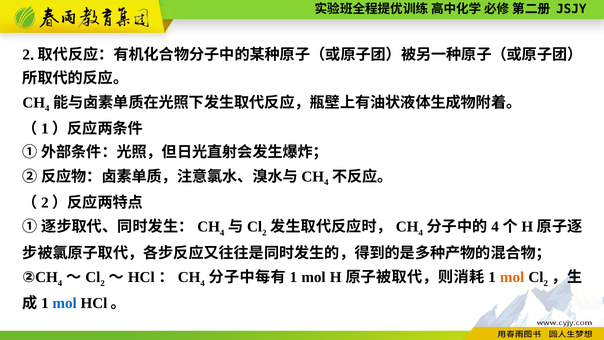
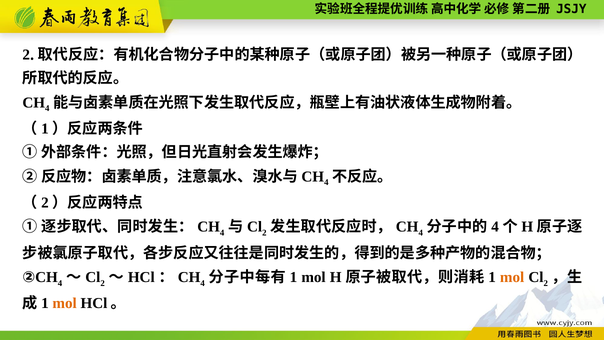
mol colour: blue -> orange (65, 303)
